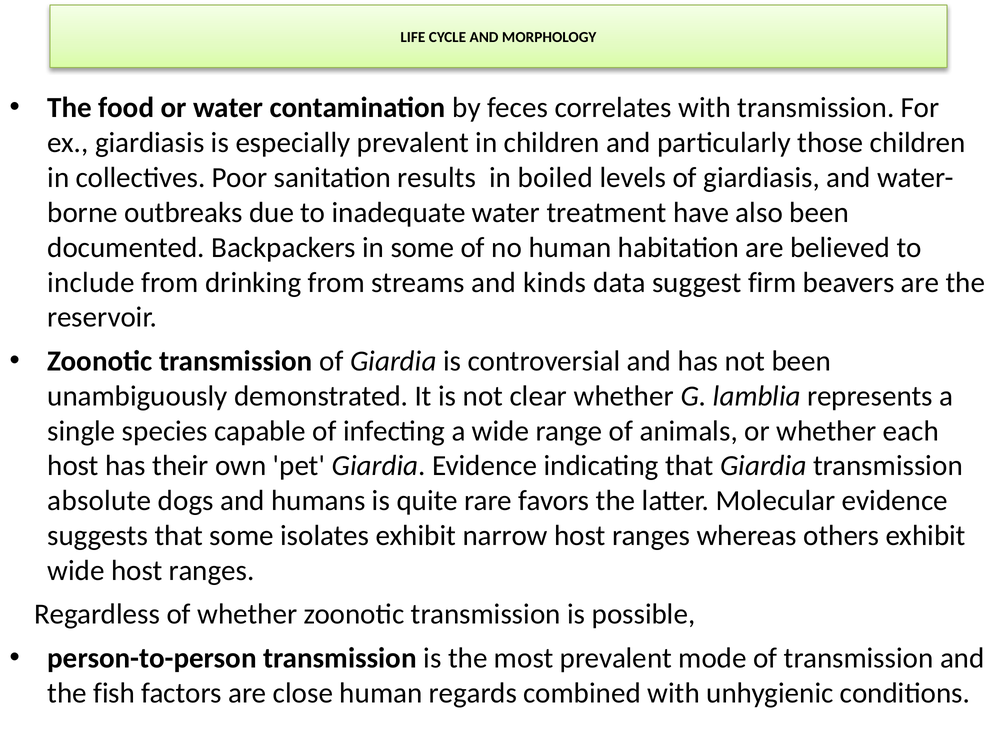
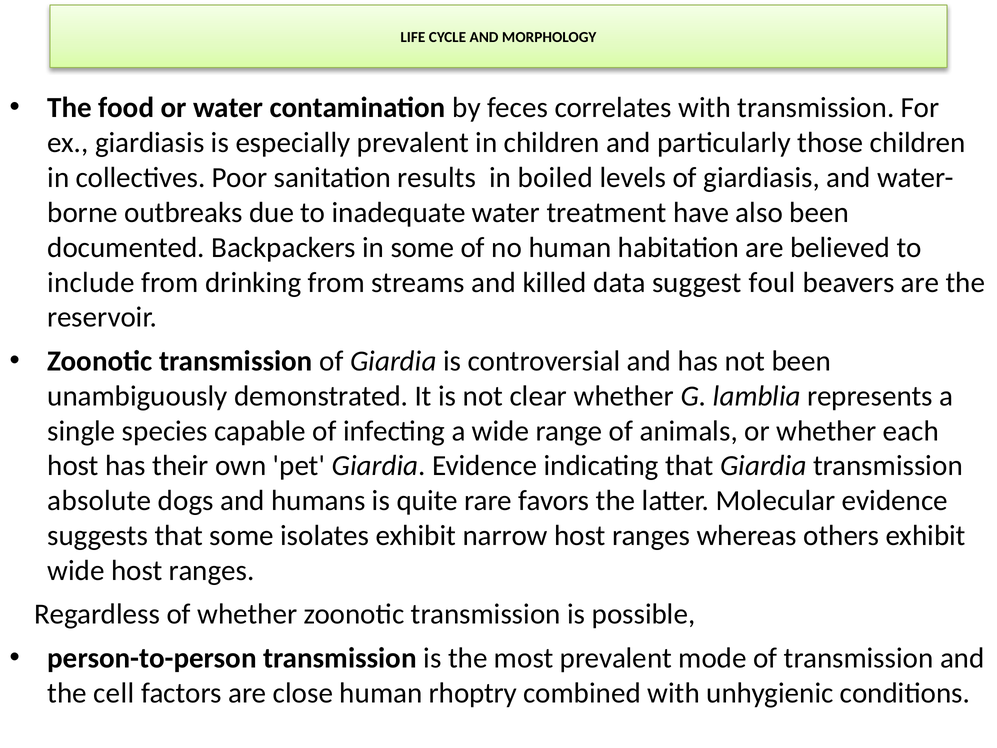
kinds: kinds -> killed (555, 282)
firm: firm -> foul (772, 282)
fish: fish -> cell (114, 693)
regards: regards -> rhoptry (473, 693)
